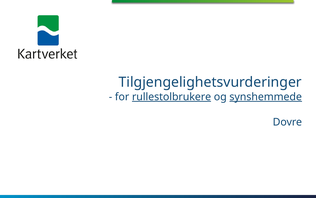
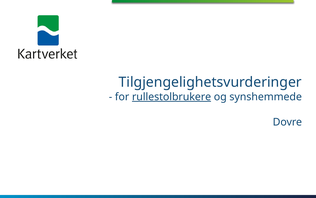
synshemmede underline: present -> none (266, 97)
